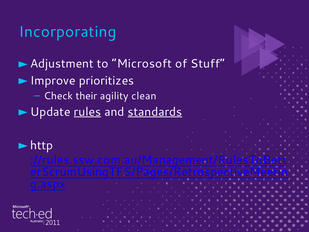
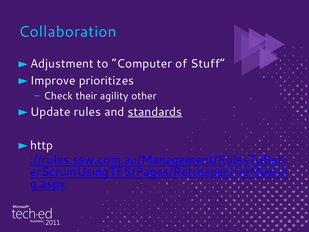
Incorporating: Incorporating -> Collaboration (68, 32)
Microsoft: Microsoft -> Computer (142, 64)
clean: clean -> other (144, 96)
rules underline: present -> none (87, 112)
